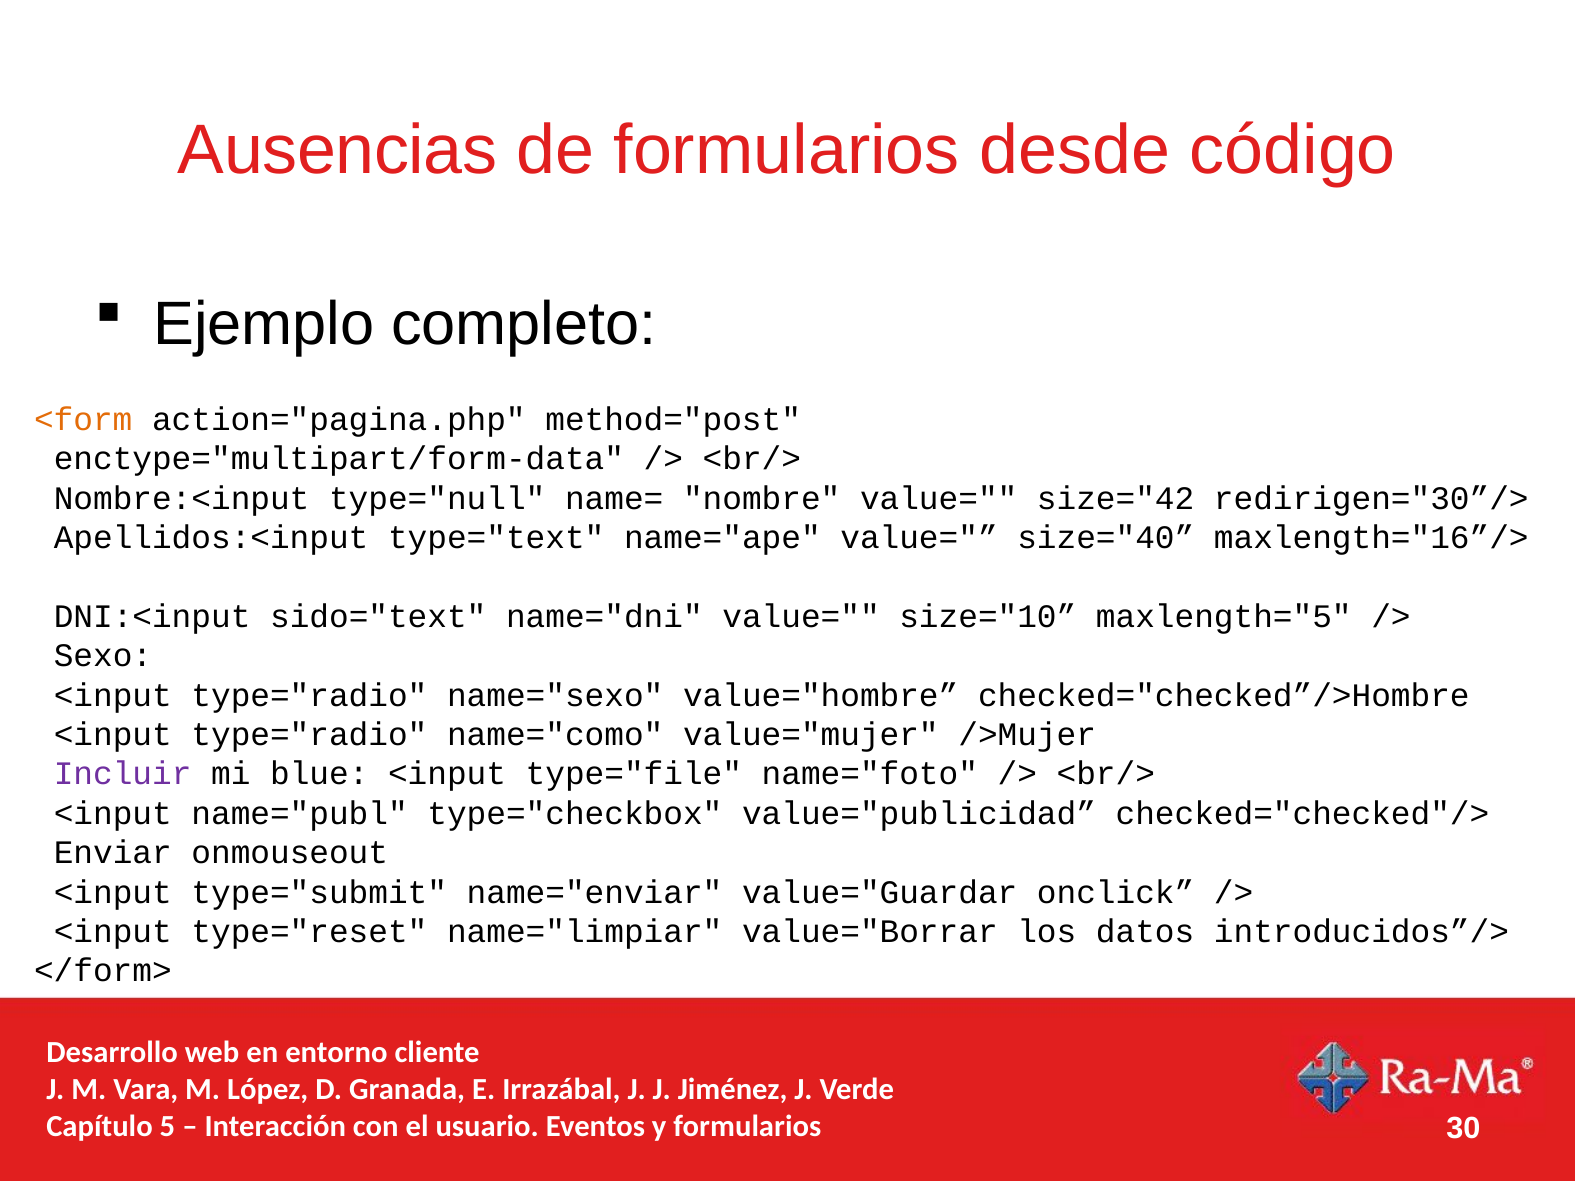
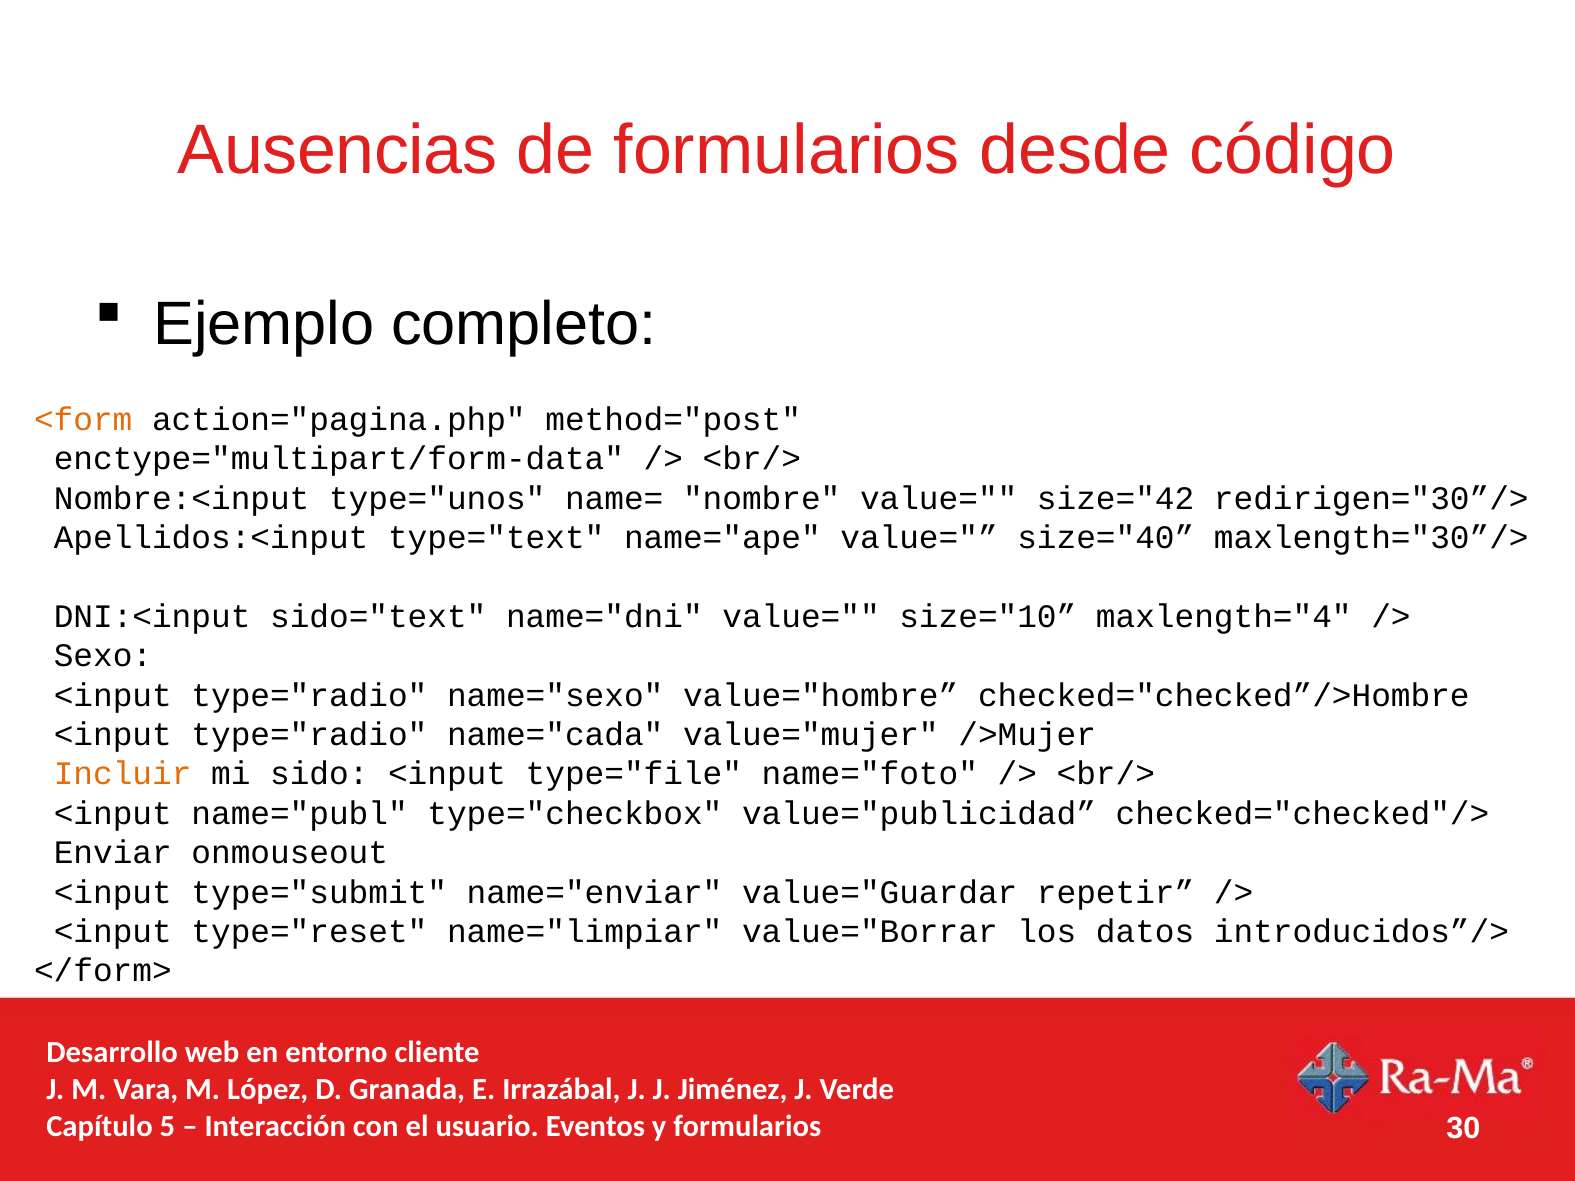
type="null: type="null -> type="unos (437, 499)
maxlength="16”/>: maxlength="16”/> -> maxlength="30”/> (1371, 538)
maxlength="5: maxlength="5 -> maxlength="4 (1224, 617)
name="como: name="como -> name="cada (555, 735)
Incluir colour: purple -> orange (123, 774)
blue: blue -> sido (319, 774)
onclick: onclick -> repetir (1116, 892)
